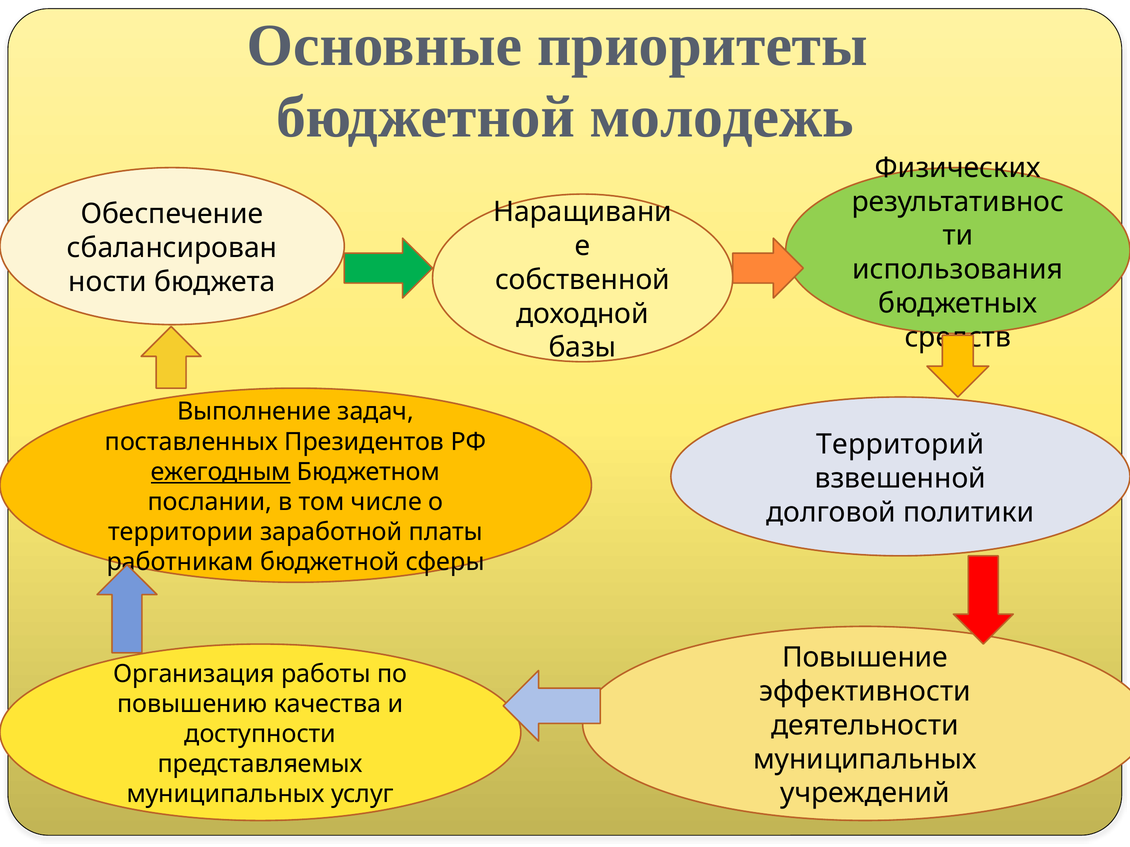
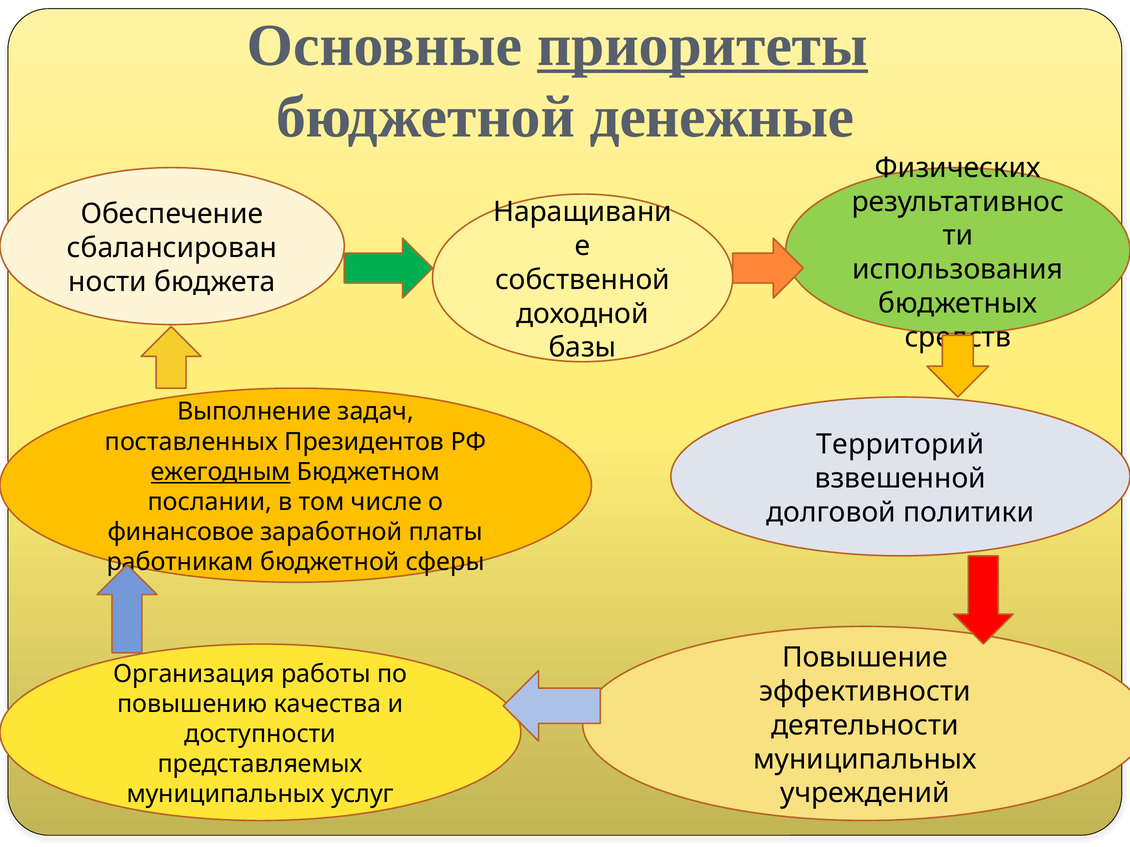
приоритеты underline: none -> present (702, 45)
молодежь: молодежь -> денежные (722, 117)
территории: территории -> финансовое (181, 532)
